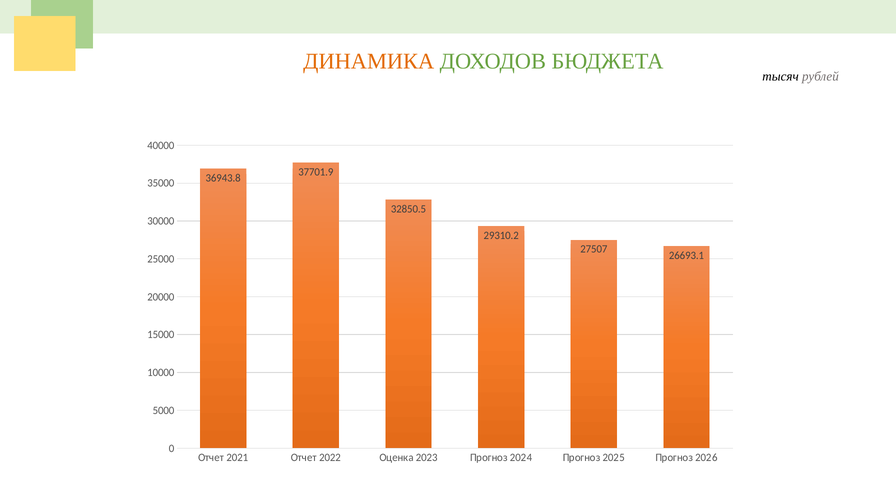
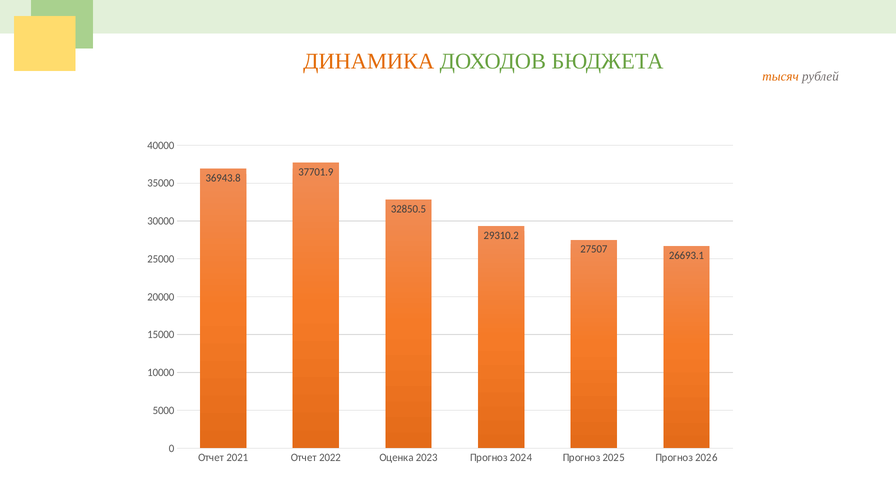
тысяч colour: black -> orange (781, 76)
